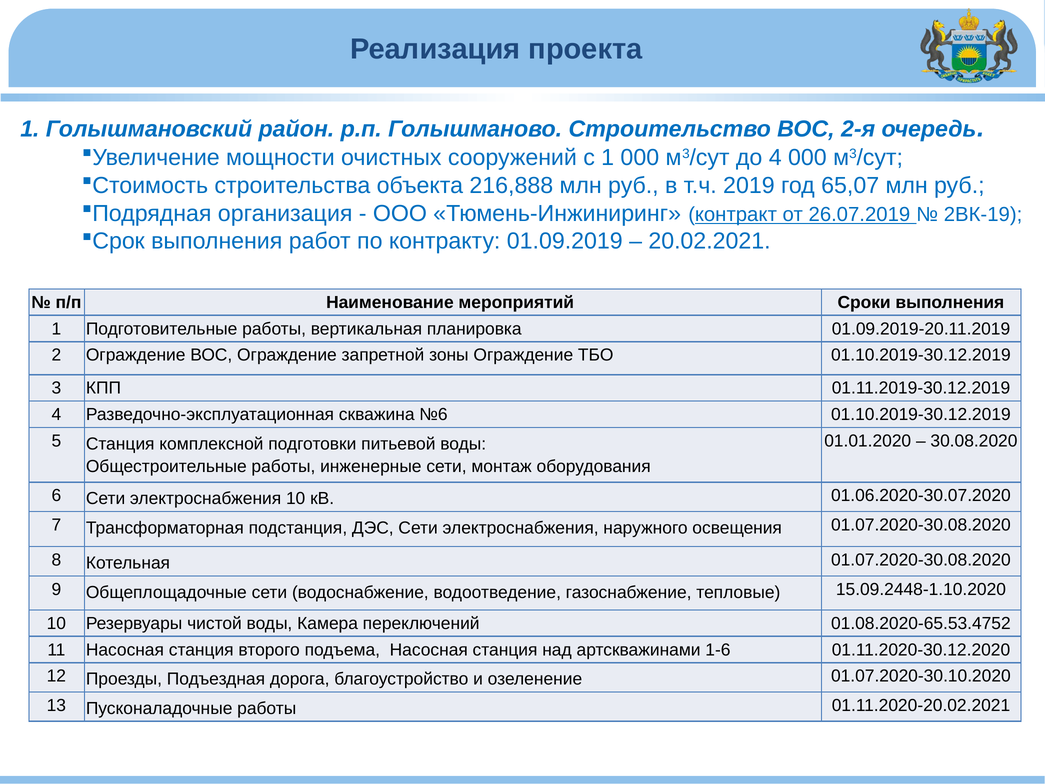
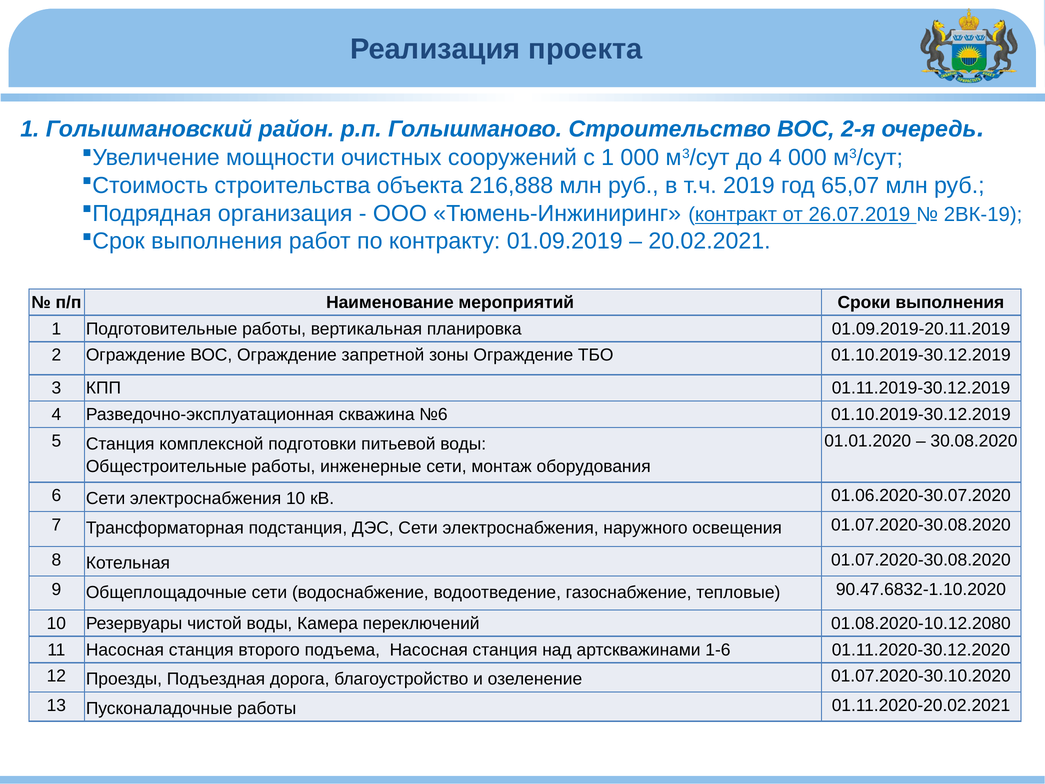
15.09.2448-1.10.2020: 15.09.2448-1.10.2020 -> 90.47.6832-1.10.2020 (921, 589)
01.08.2020-65.53.4752: 01.08.2020-65.53.4752 -> 01.08.2020-10.12.2080 (921, 623)
